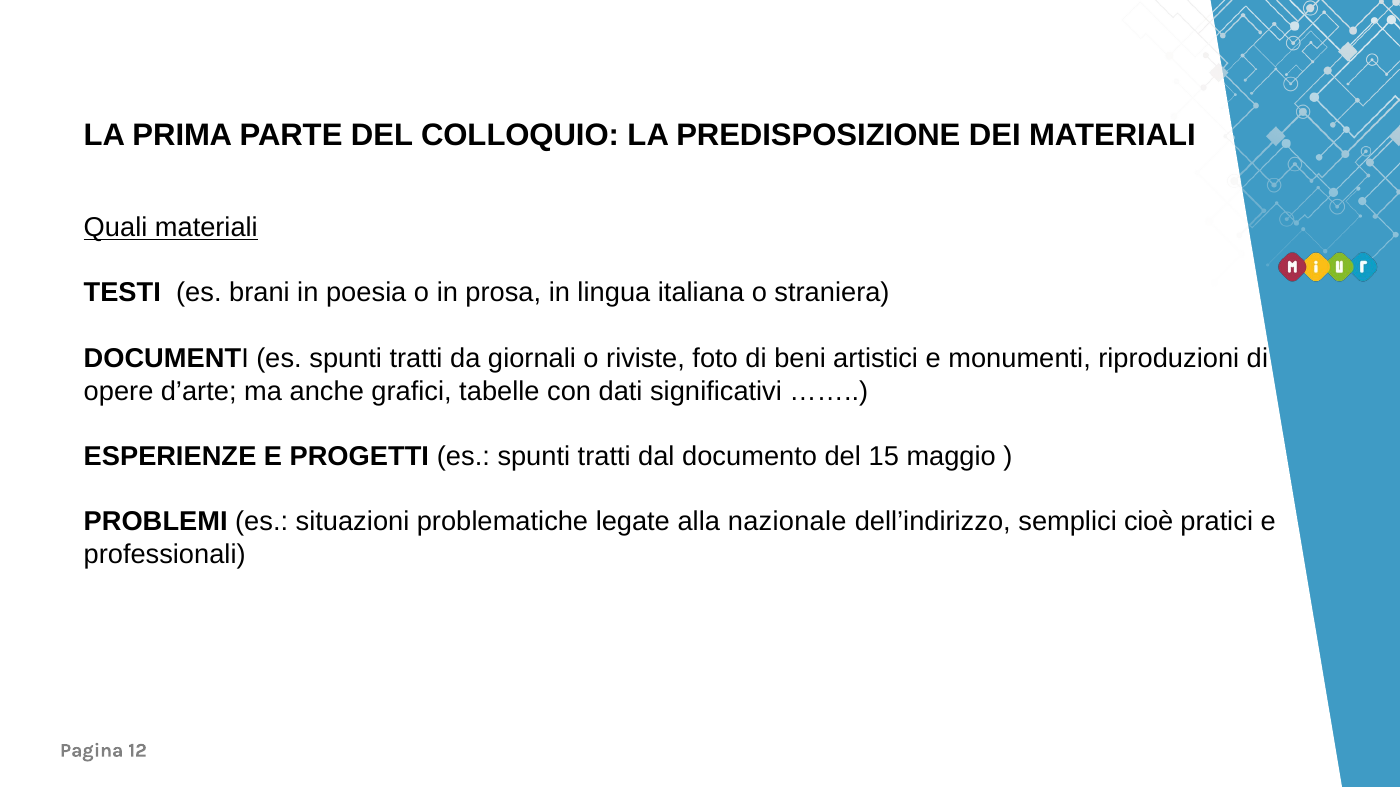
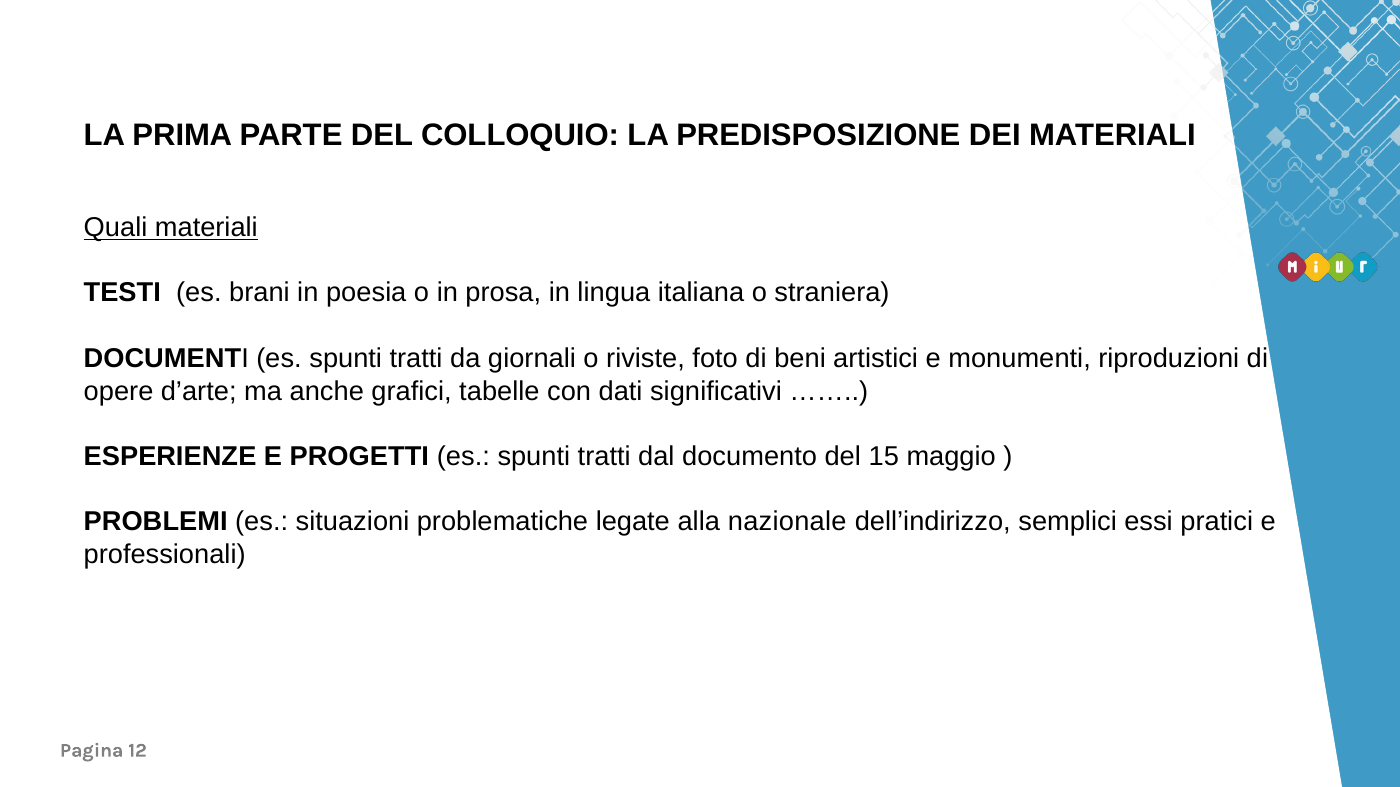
cioè: cioè -> essi (1149, 522)
